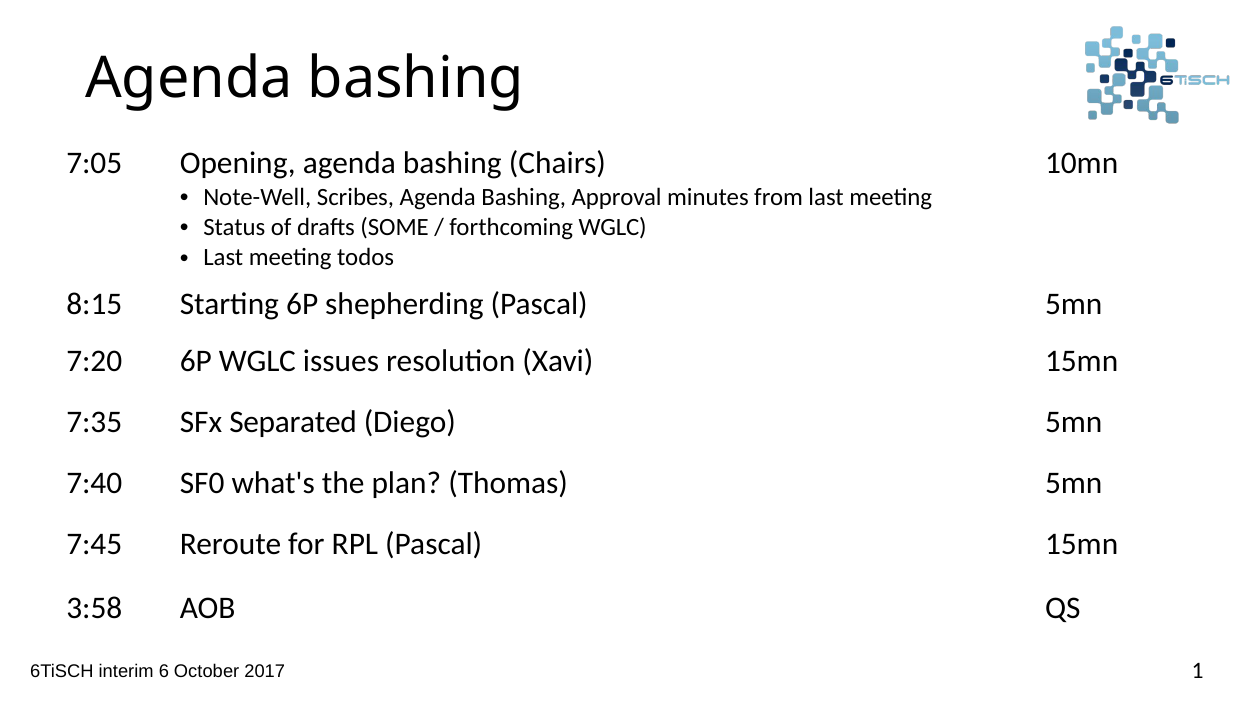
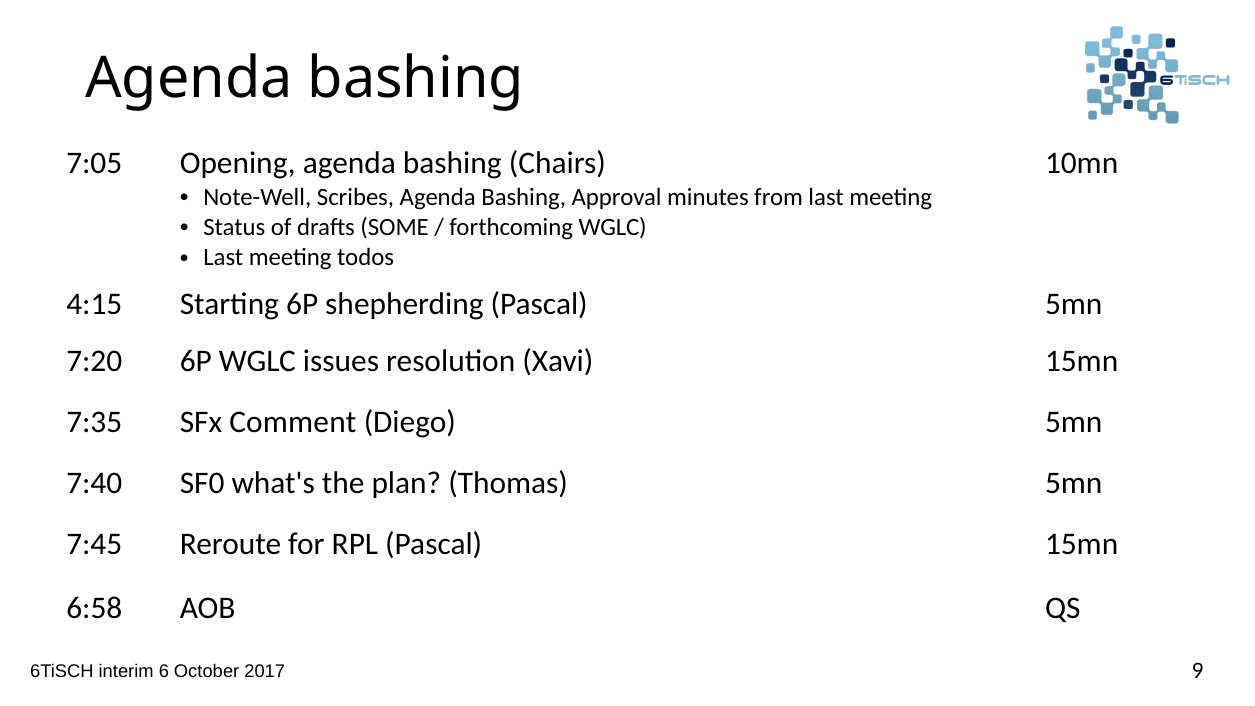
8:15: 8:15 -> 4:15 (94, 305)
Separated: Separated -> Comment (293, 422)
3:58: 3:58 -> 6:58 (94, 608)
1: 1 -> 9 (1198, 671)
